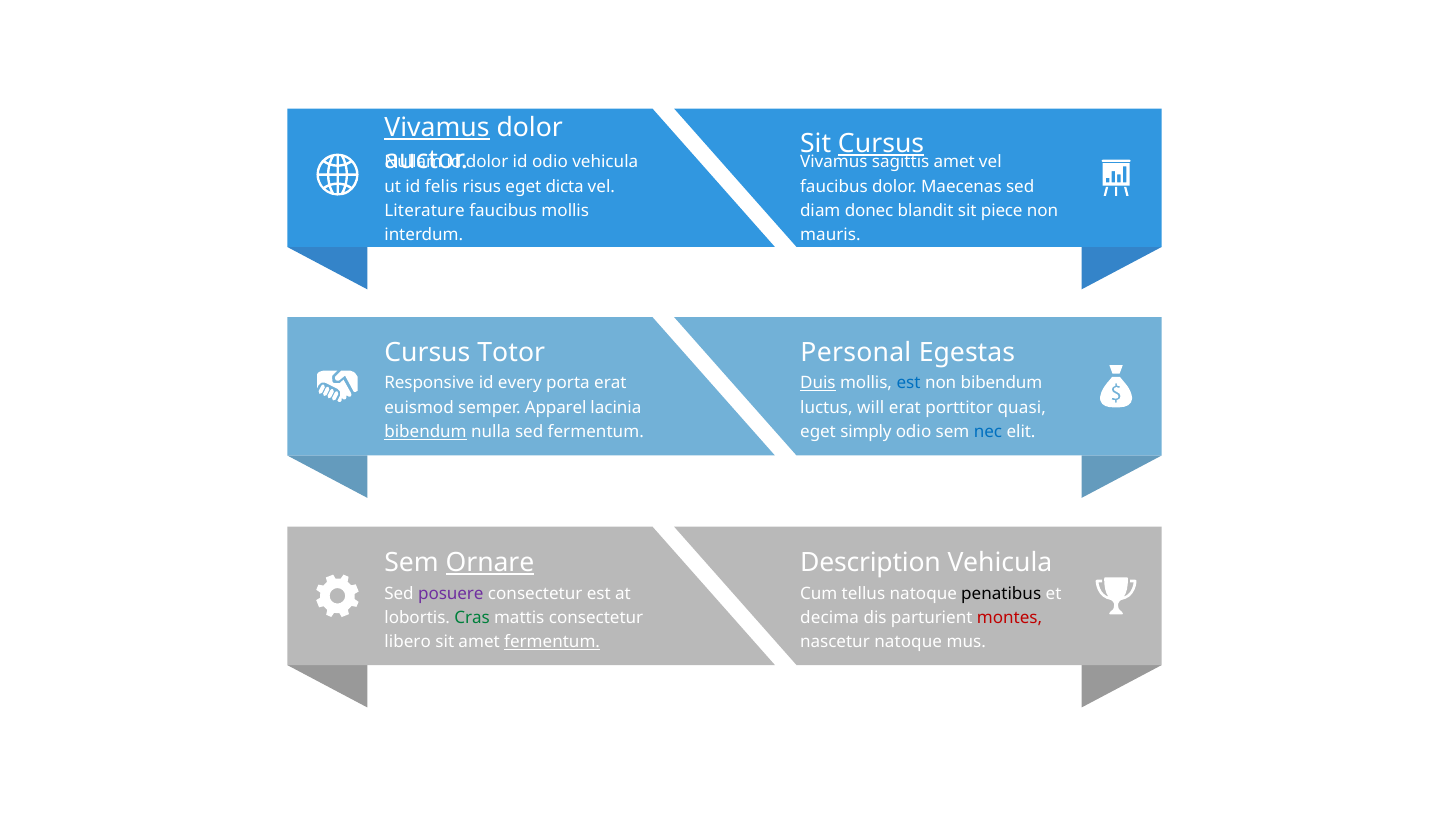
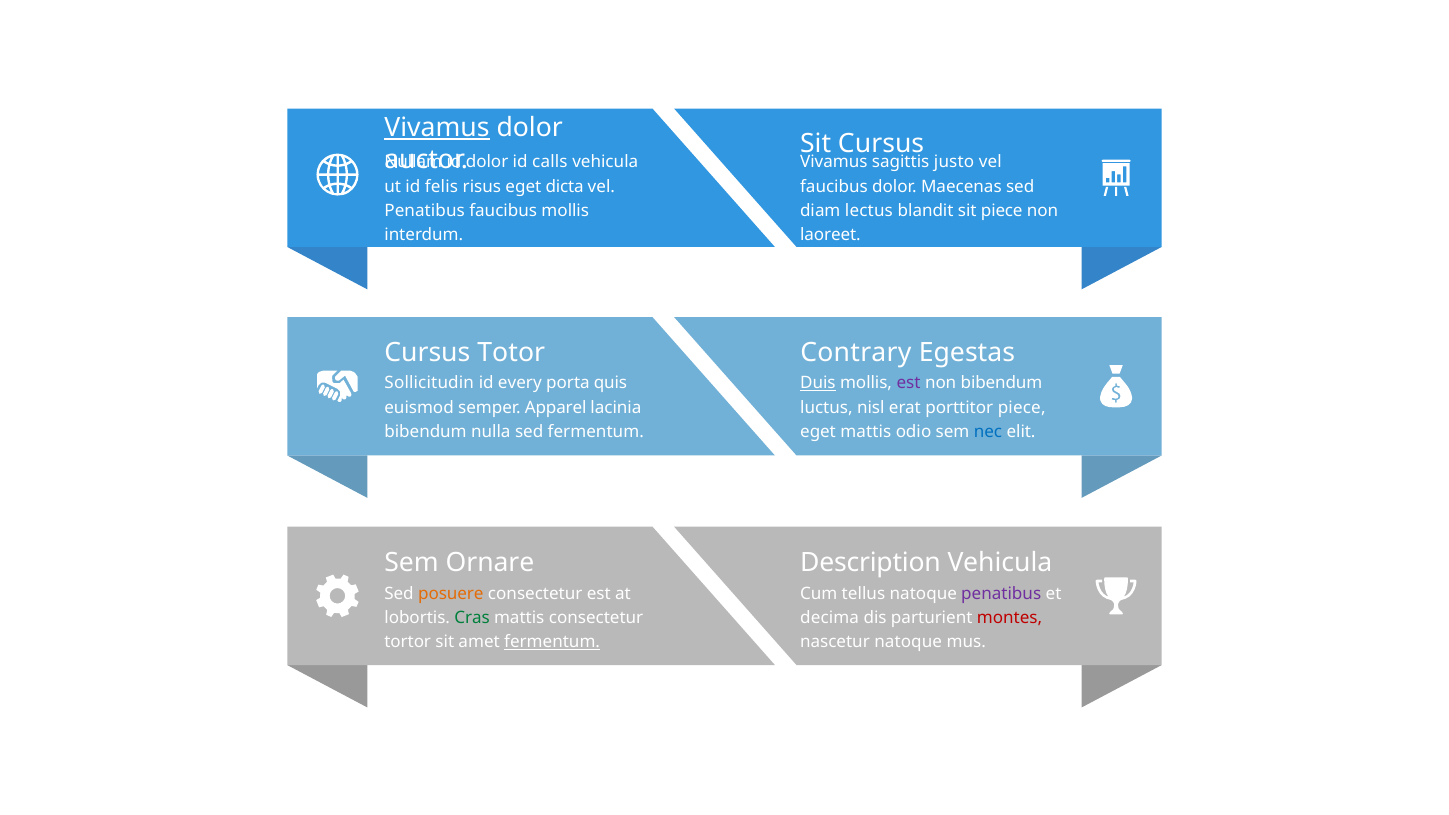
Cursus underline: present -> none (881, 144)
id odio: odio -> calls (550, 162)
sagittis amet: amet -> justo (954, 162)
Literature: Literature -> Penatibus (425, 211)
donec: donec -> lectus (869, 211)
mauris: mauris -> laoreet (830, 235)
Personal: Personal -> Contrary (856, 353)
Responsive: Responsive -> Sollicitudin (429, 383)
porta erat: erat -> quis (610, 383)
est colour: blue -> purple (909, 383)
will: will -> nisl (871, 408)
porttitor quasi: quasi -> piece (1022, 408)
bibendum underline: present -> none (426, 432)
eget simply: simply -> mattis (866, 432)
Ornare underline: present -> none (490, 563)
posuere colour: purple -> orange (451, 593)
penatibus colour: black -> purple (1001, 593)
libero: libero -> tortor (408, 642)
